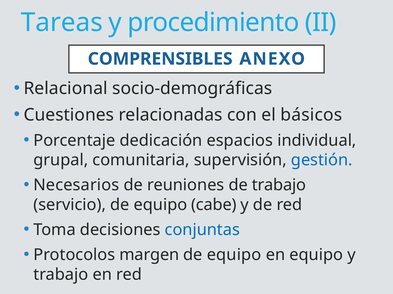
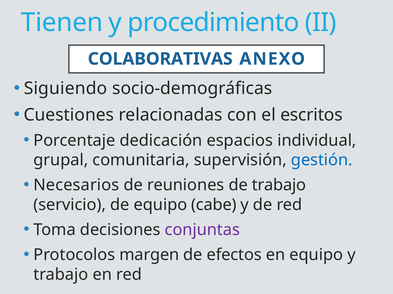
Tareas: Tareas -> Tienen (62, 23)
COMPRENSIBLES: COMPRENSIBLES -> COLABORATIVAS (160, 59)
Relacional: Relacional -> Siguiendo (66, 89)
básicos: básicos -> escritos (312, 115)
conjuntas colour: blue -> purple (202, 230)
equipo: equipo -> efectos (234, 255)
